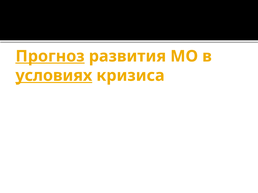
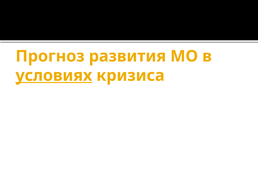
Прогноз underline: present -> none (50, 56)
